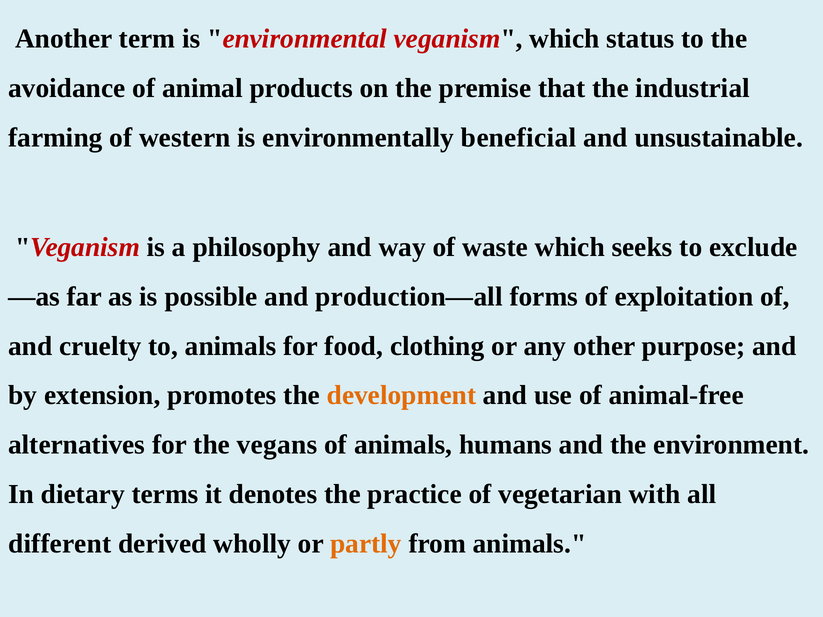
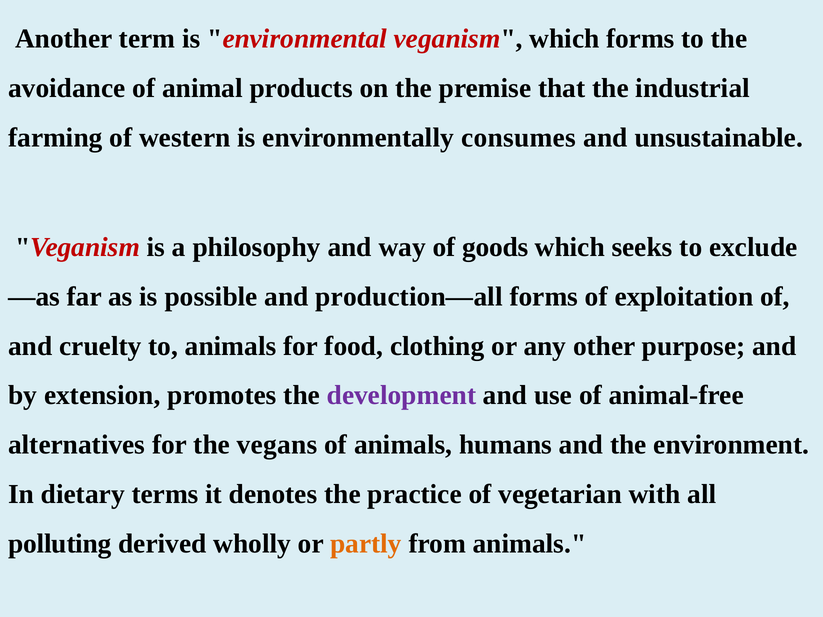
which status: status -> forms (640, 39)
beneficial: beneficial -> consumes (519, 138)
waste: waste -> goods (495, 247)
development colour: orange -> purple (401, 396)
different: different -> polluting (60, 544)
